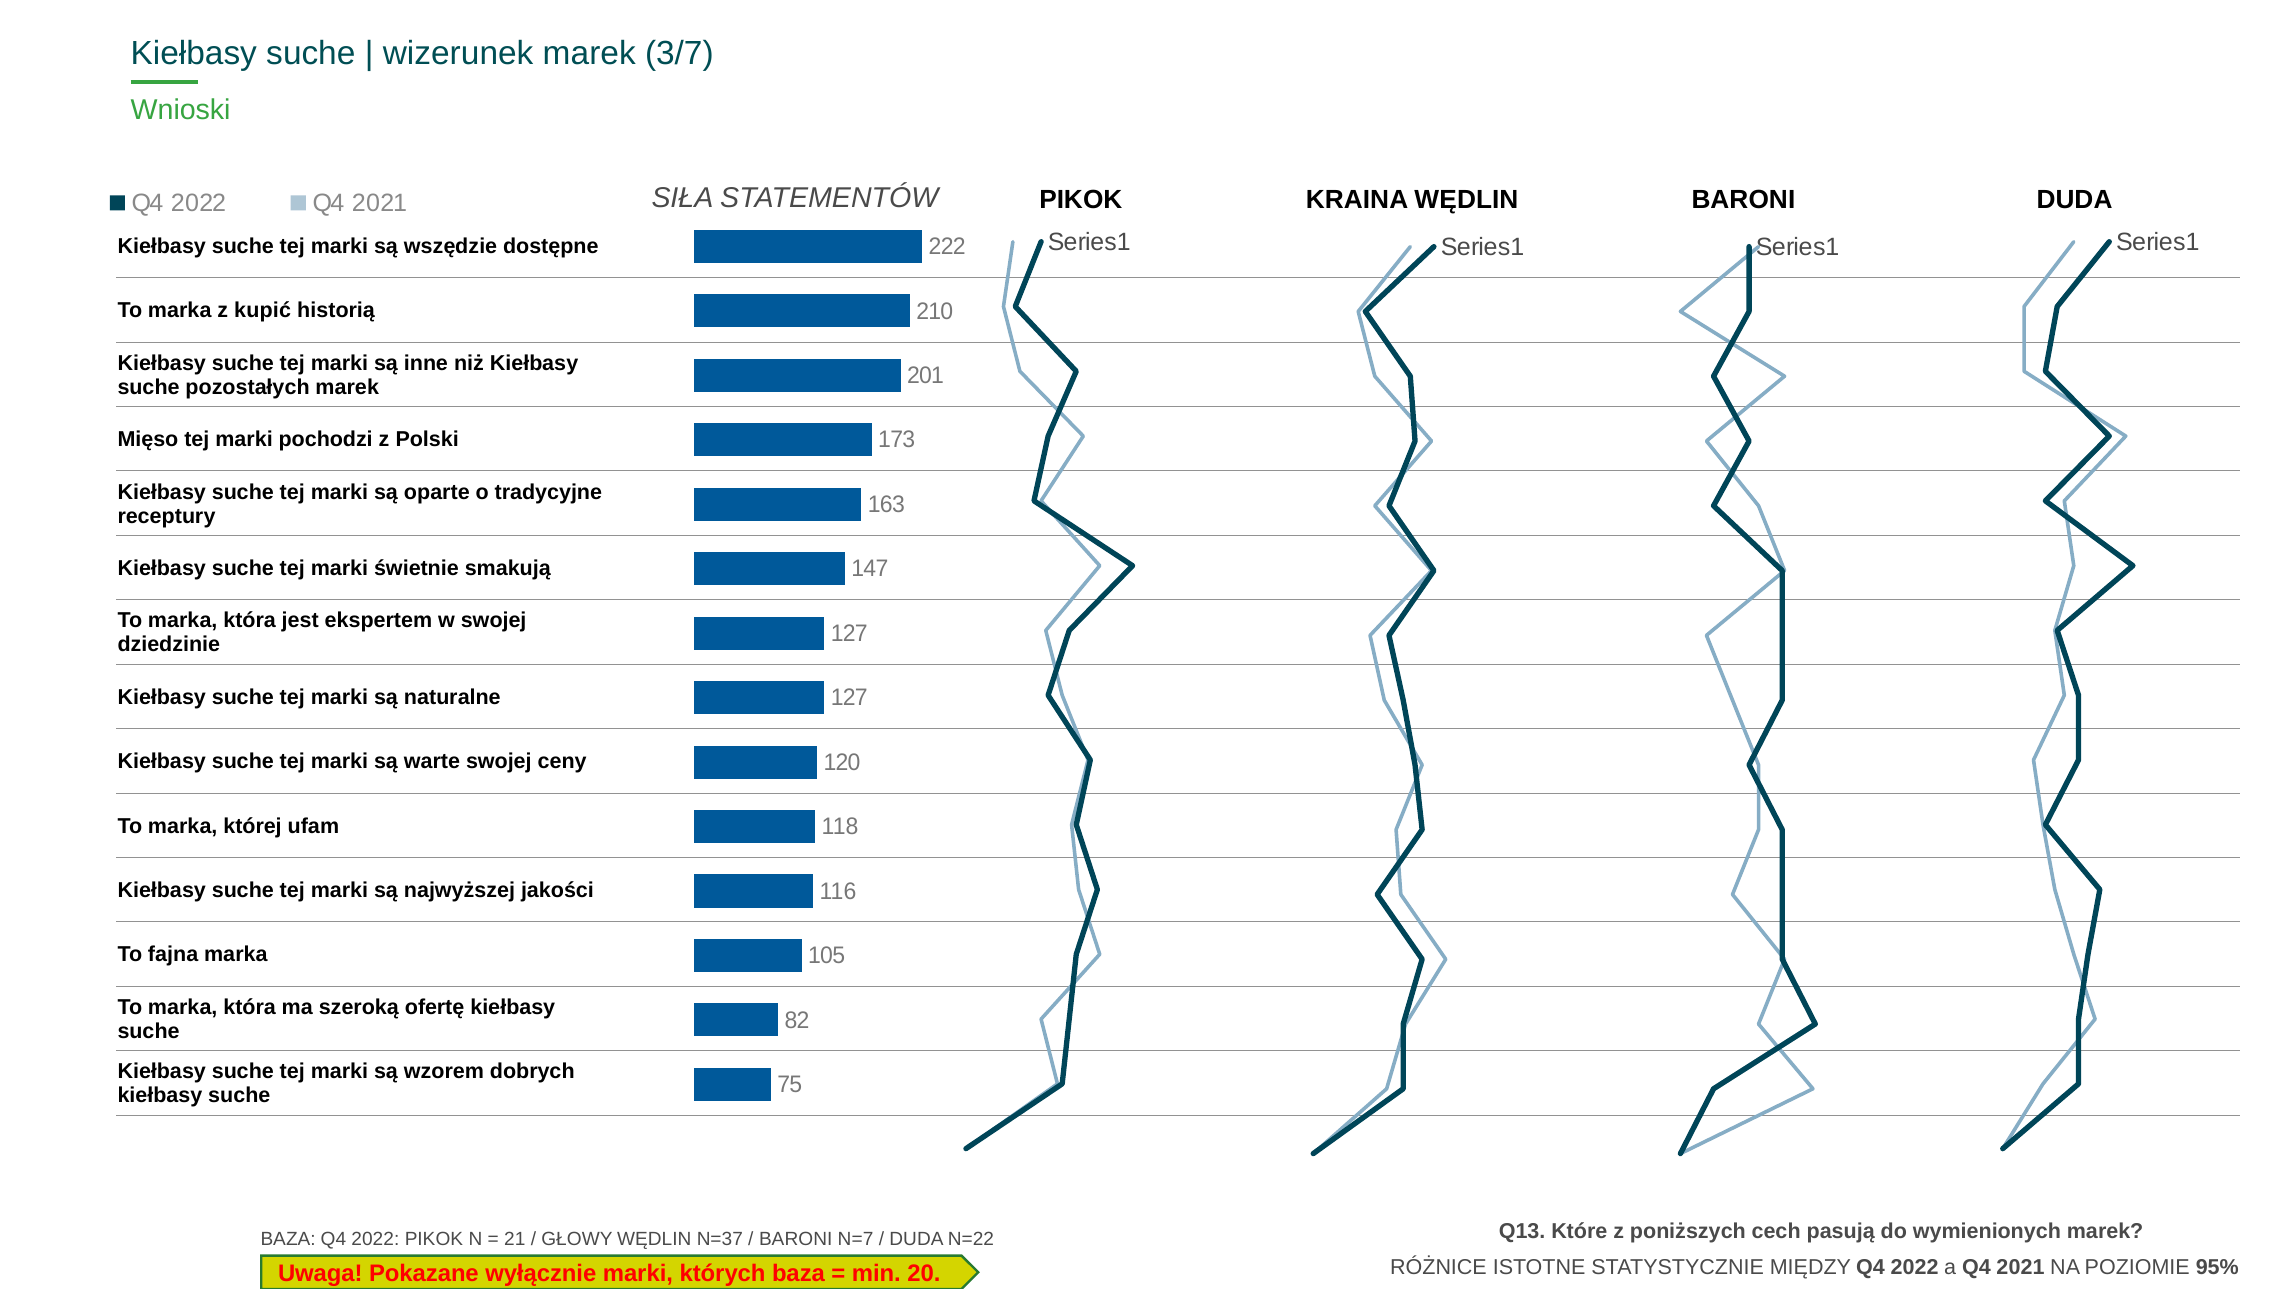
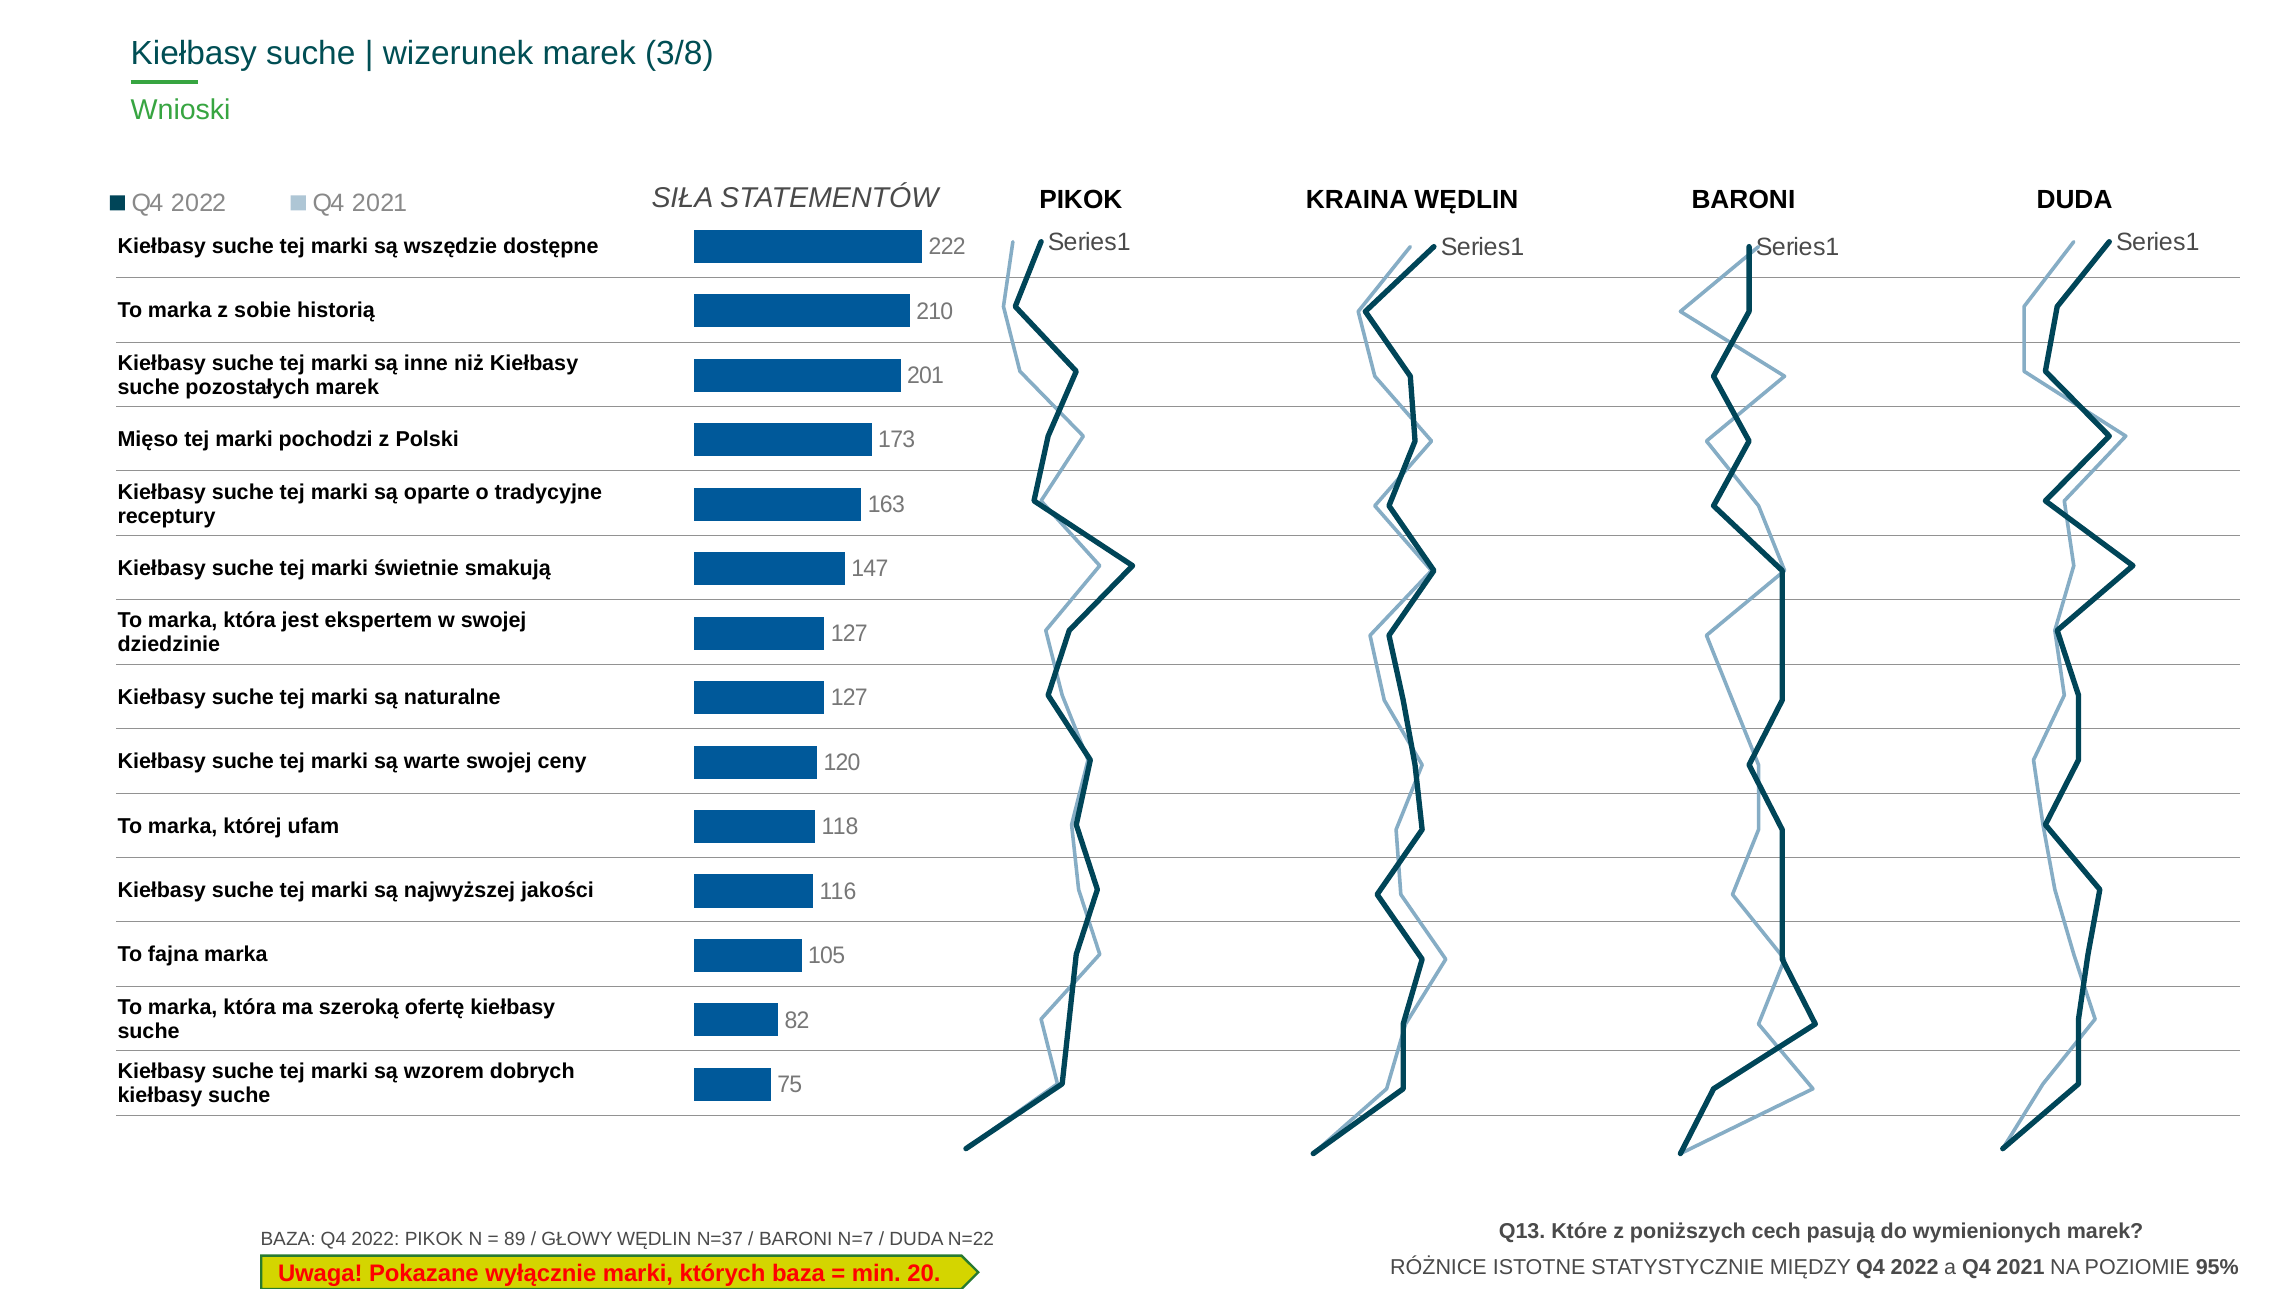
3/7: 3/7 -> 3/8 (679, 53)
kupić: kupić -> sobie (263, 311)
21: 21 -> 89 (515, 1239)
